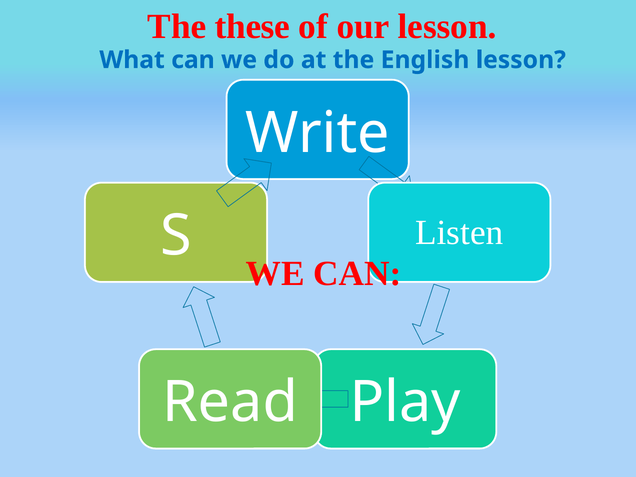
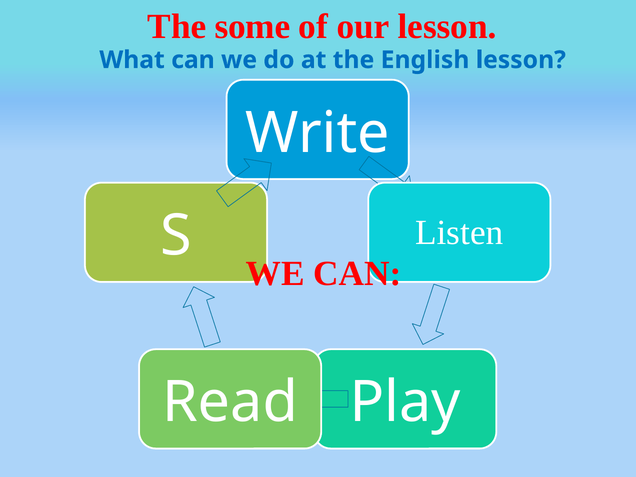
these: these -> some (252, 27)
